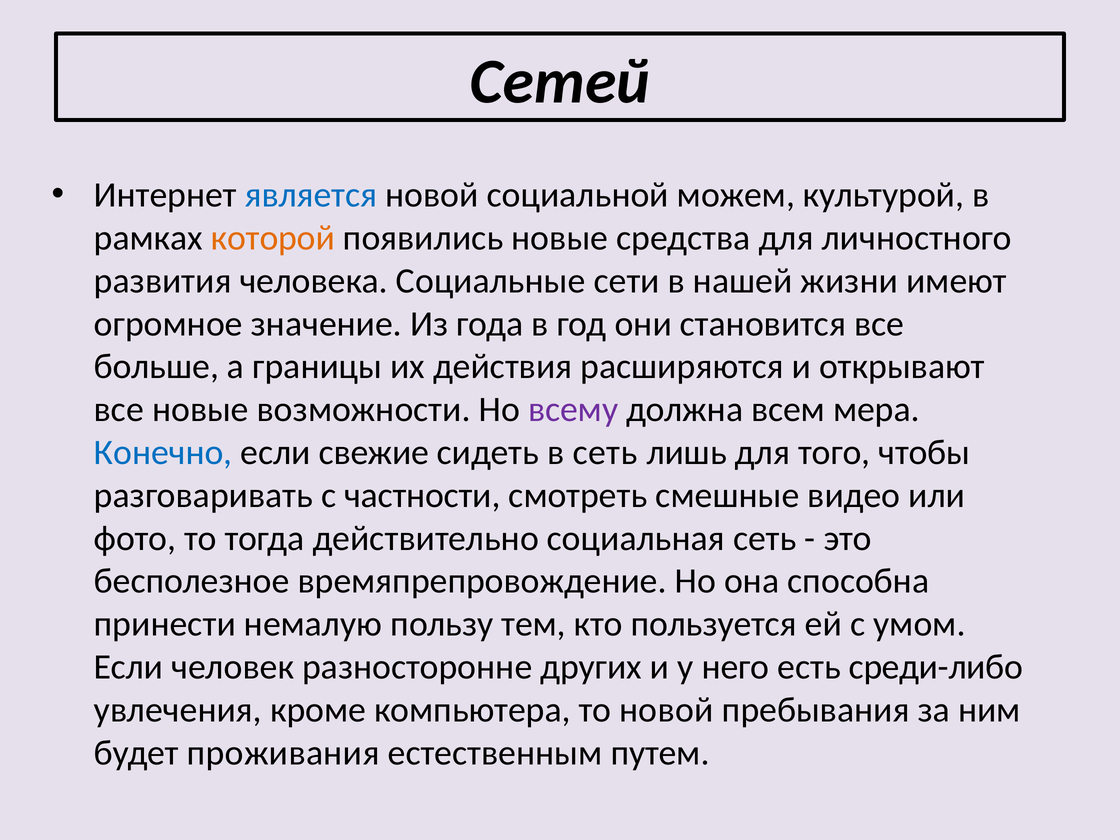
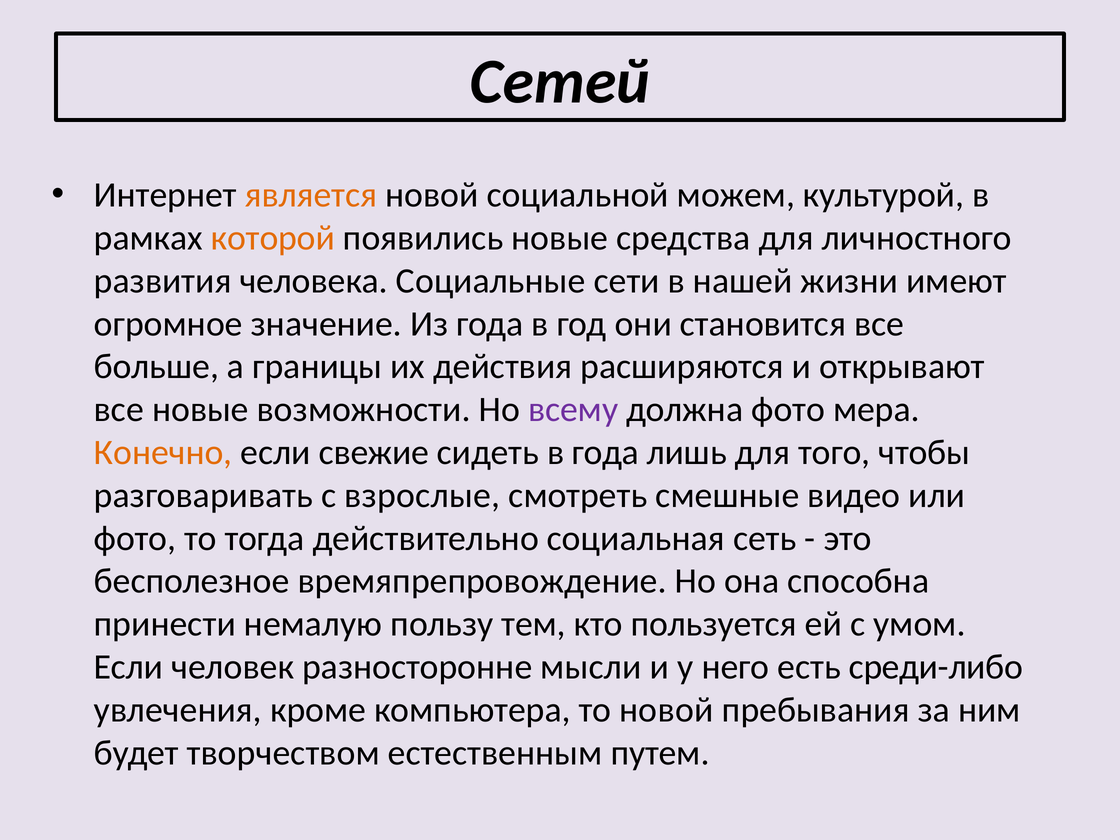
является colour: blue -> orange (311, 195)
должна всем: всем -> фото (788, 410)
Конечно colour: blue -> orange (163, 452)
в сеть: сеть -> года (606, 452)
частности: частности -> взрослые (422, 495)
других: других -> мысли (591, 667)
проживания: проживания -> творчеством (283, 753)
